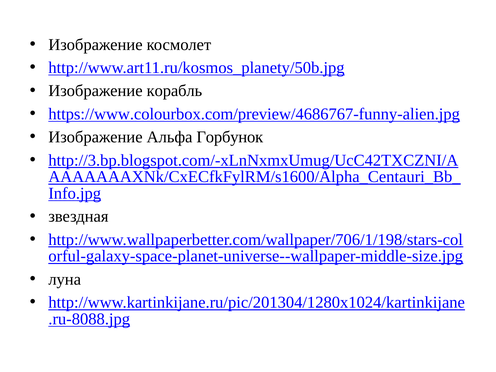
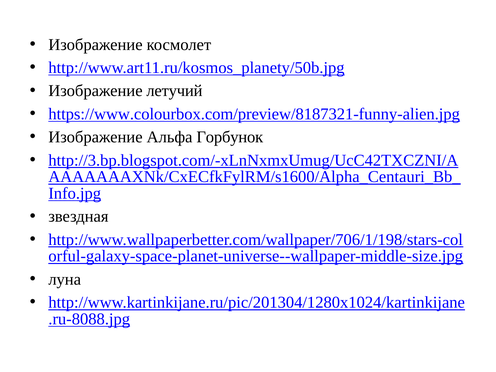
корабль: корабль -> летучий (174, 91)
https://www.colourbox.com/preview/4686767-funny-alien.jpg: https://www.colourbox.com/preview/4686767-funny-alien.jpg -> https://www.colourbox.com/preview/8187321-funny-alien.jpg (254, 114)
